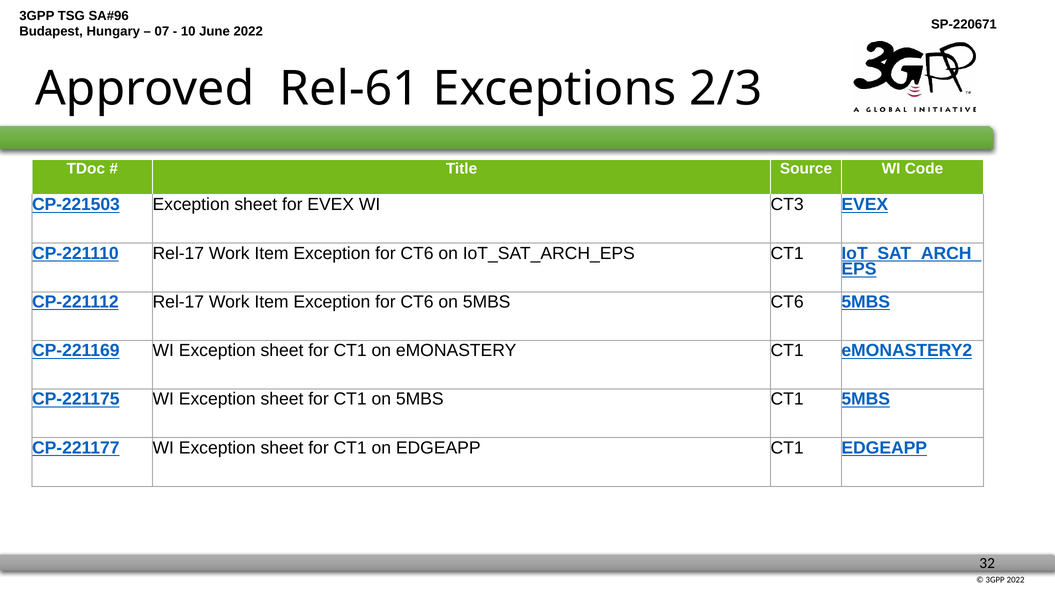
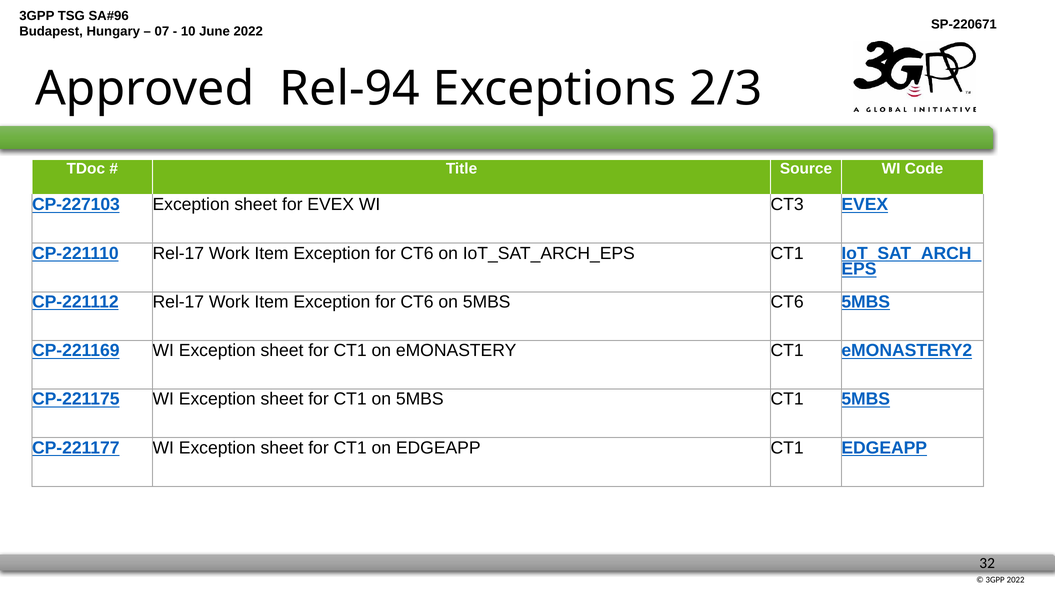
Rel-61: Rel-61 -> Rel-94 (350, 89)
CP-221503: CP-221503 -> CP-227103 (76, 205)
